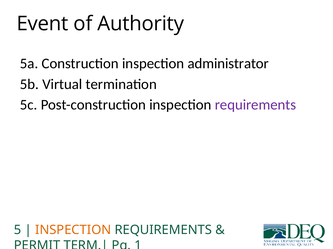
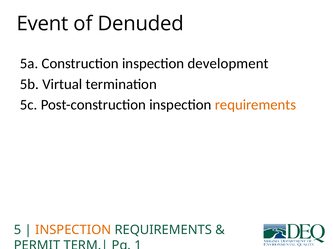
Authority: Authority -> Denuded (141, 24)
administrator: administrator -> development (228, 64)
requirements colour: purple -> orange (255, 105)
